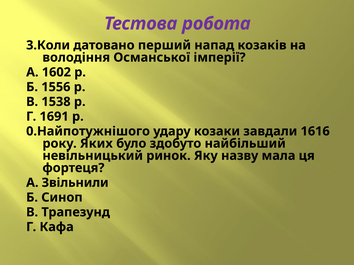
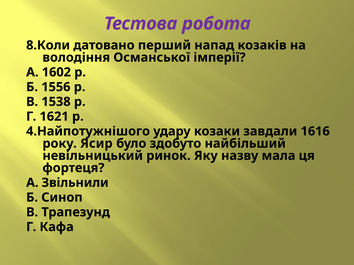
3.Коли: 3.Коли -> 8.Коли (48, 45)
1691: 1691 -> 1621 (54, 117)
0.Найпотужнішого: 0.Найпотужнішого -> 4.Найпотужнішого (88, 131)
Яких: Яких -> Ясир (96, 144)
